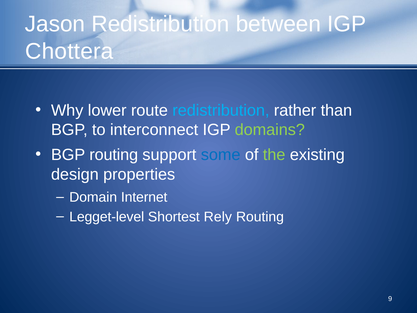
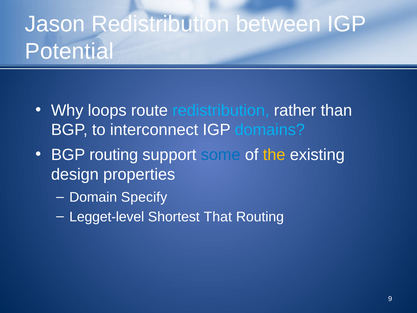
Chottera: Chottera -> Potential (69, 51)
lower: lower -> loops (107, 110)
domains colour: light green -> light blue (270, 130)
the colour: light green -> yellow (274, 155)
Internet: Internet -> Specify (144, 197)
Rely: Rely -> That (218, 217)
